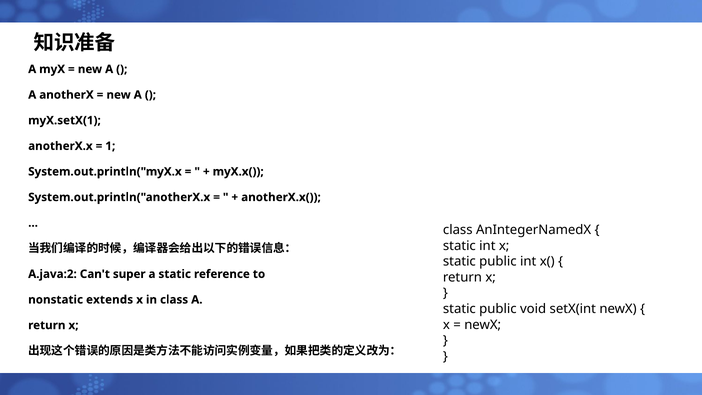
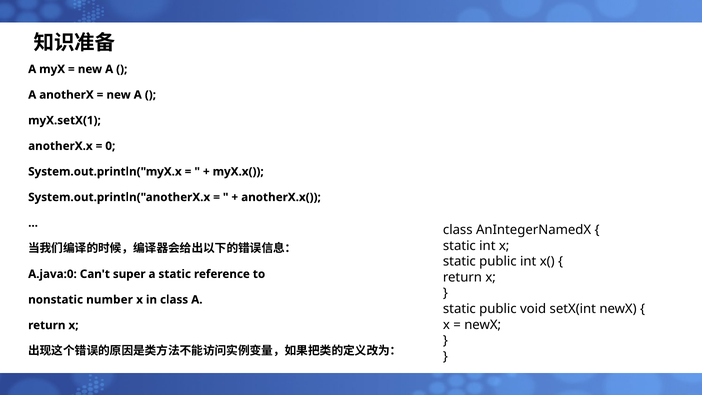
1: 1 -> 0 (110, 146)
A.java:2: A.java:2 -> A.java:0 (52, 274)
extends: extends -> number (110, 300)
